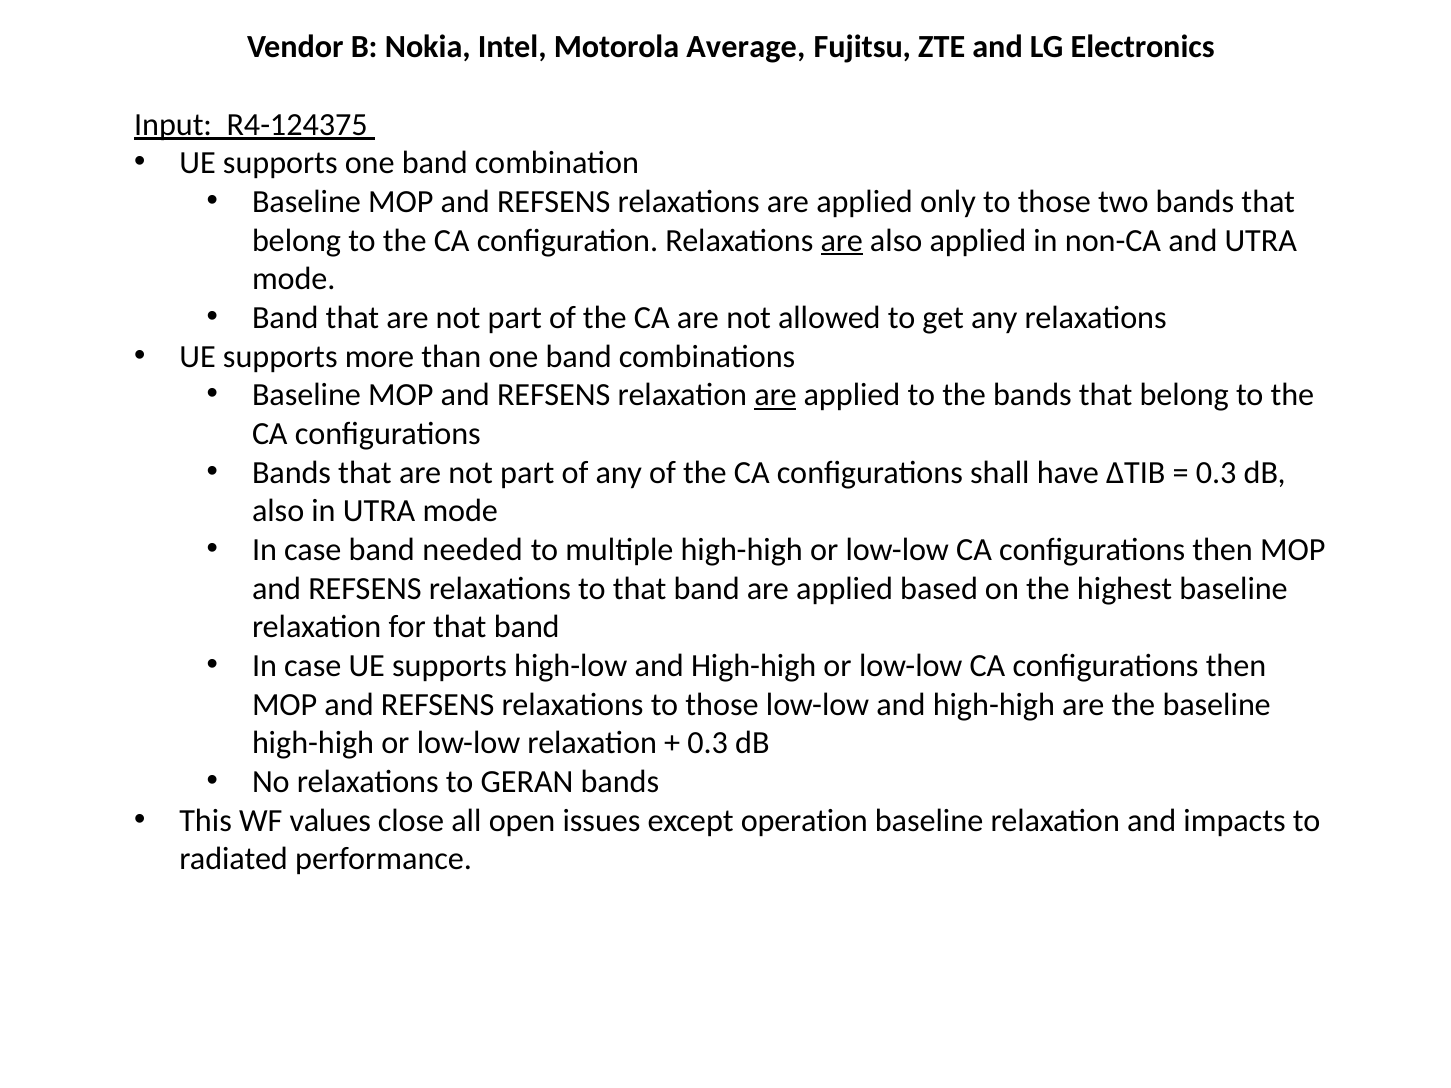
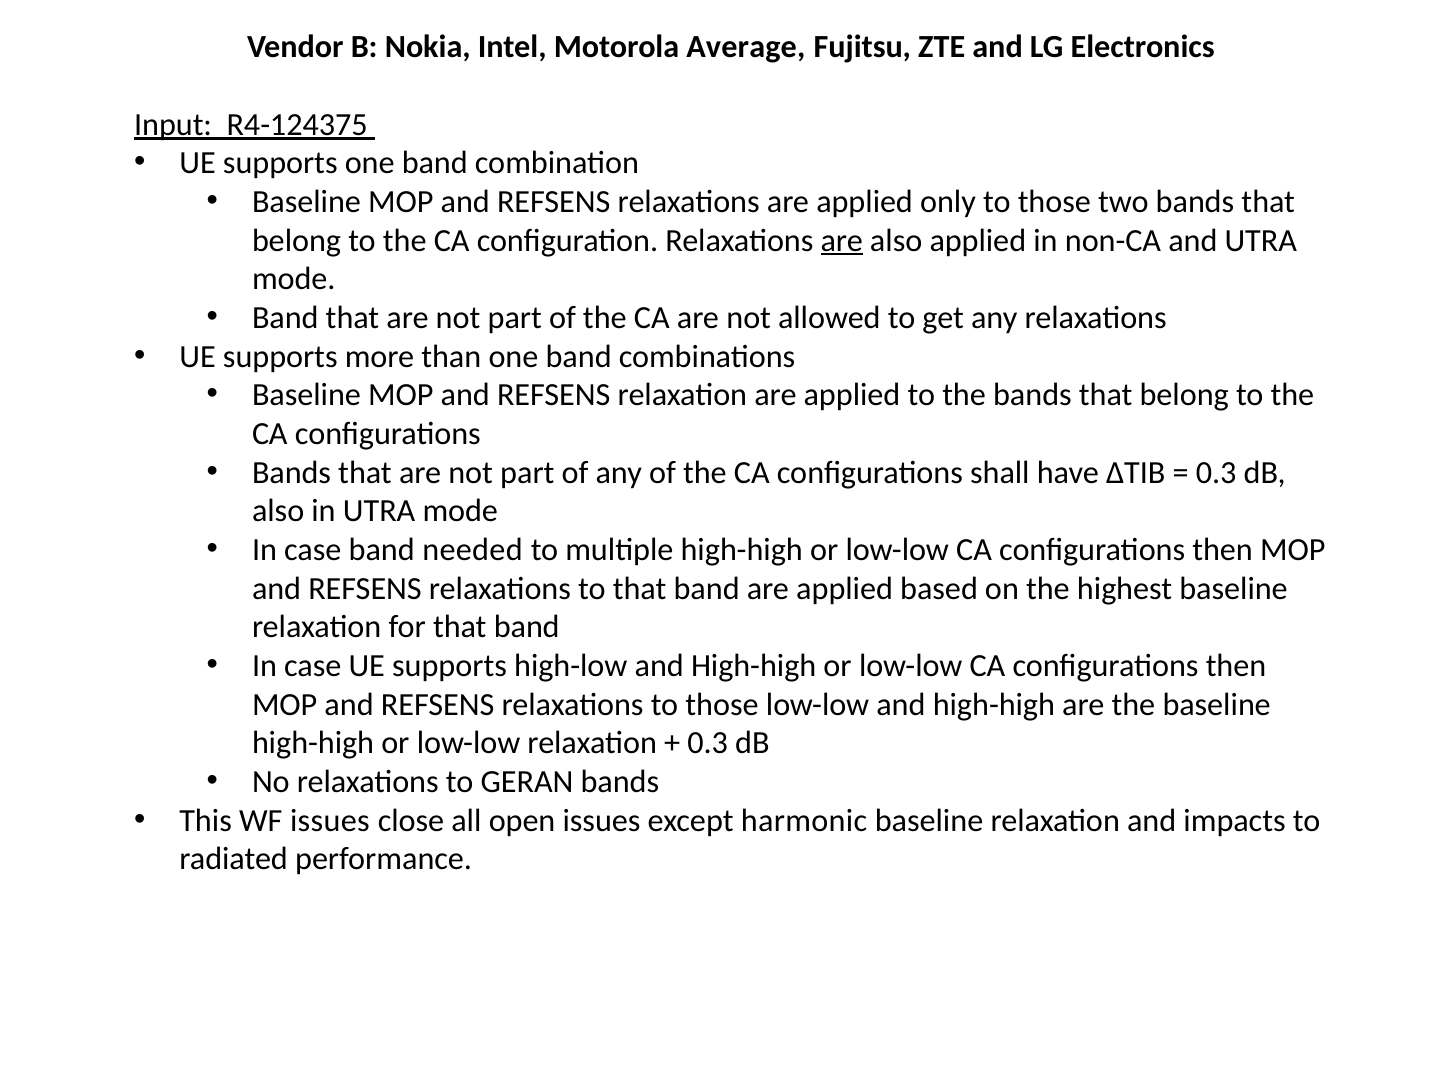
are underline: present -> none (775, 395)
WF values: values -> issues (330, 821)
operation: operation -> harmonic (804, 821)
